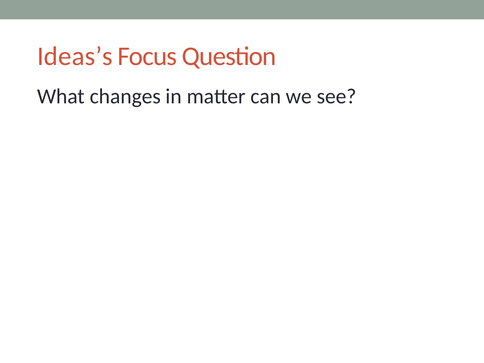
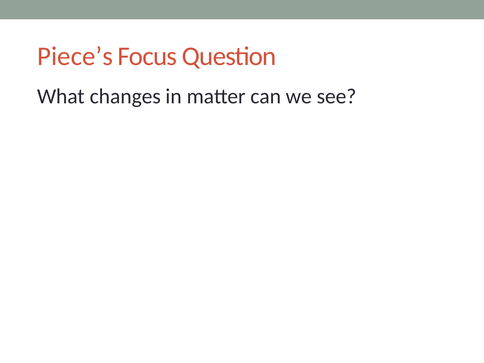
Ideas’s: Ideas’s -> Piece’s (75, 56)
